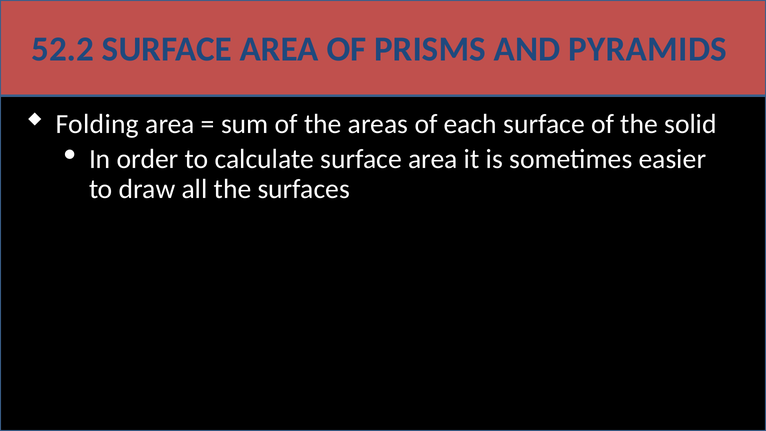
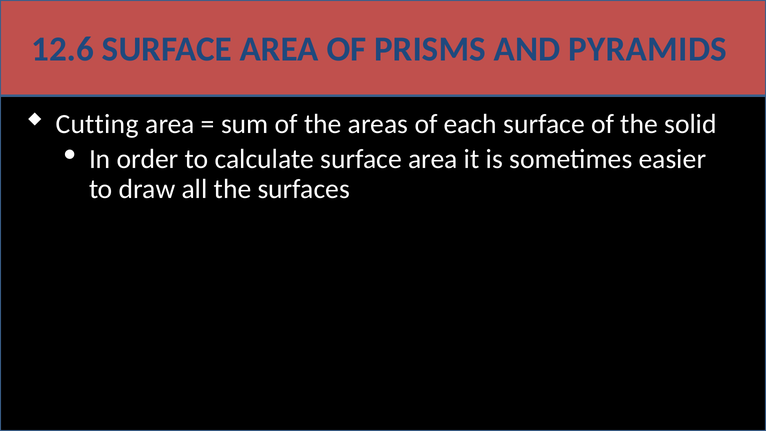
52.2: 52.2 -> 12.6 (63, 49)
Folding: Folding -> Cutting (97, 124)
